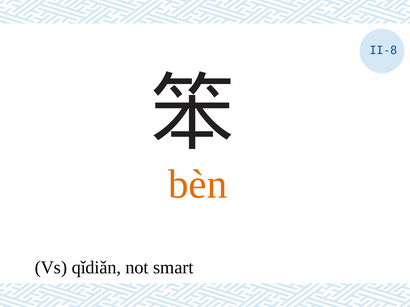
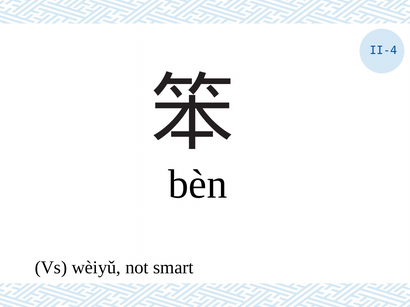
II-8: II-8 -> II-4 (383, 51)
bèn colour: orange -> black (198, 185)
qǐdiǎn: qǐdiǎn -> wèiyǔ (96, 268)
